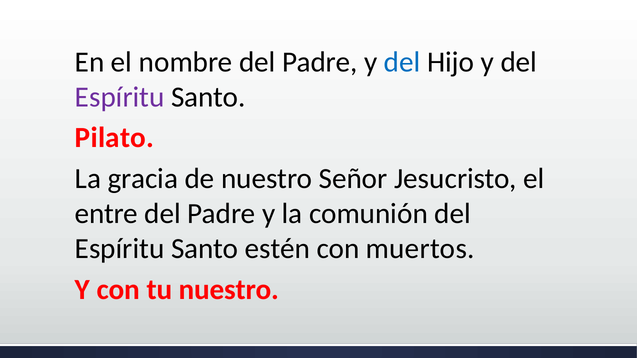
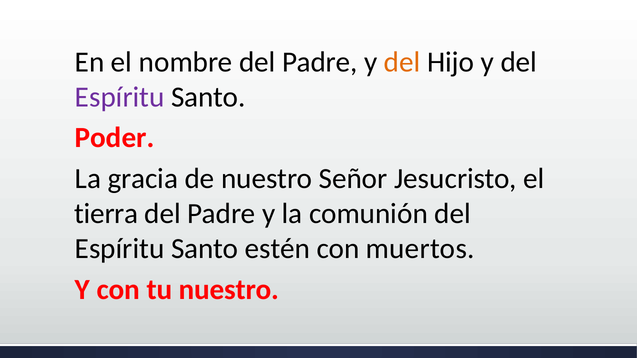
del colour: blue -> orange (402, 62)
Pilato: Pilato -> Poder (115, 138)
entre: entre -> tierra (106, 214)
